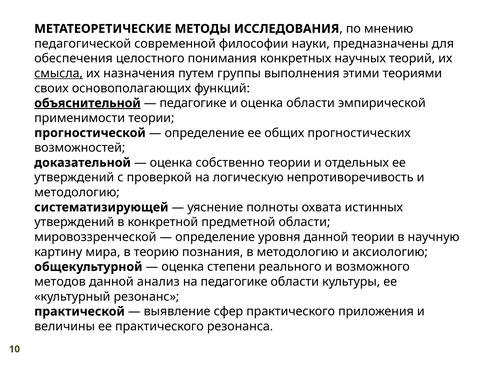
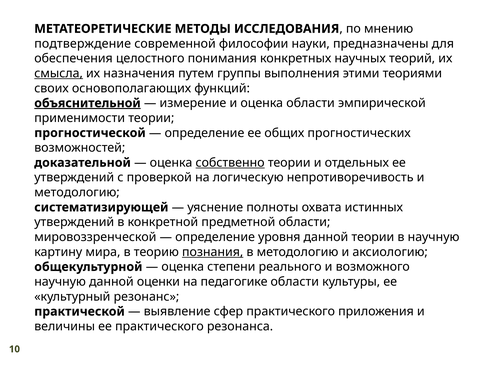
педагогической: педагогической -> подтверждение (83, 44)
педагогике: педагогике -> измерение (193, 103)
собственно underline: none -> present (230, 163)
познания underline: none -> present (213, 252)
методов: методов -> научную (60, 282)
анализ: анализ -> оценки (158, 282)
